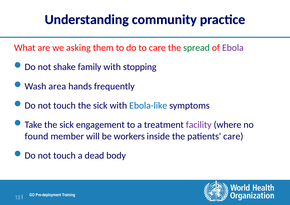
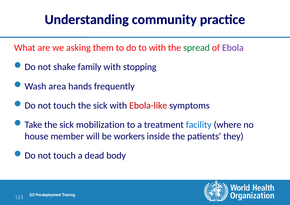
to care: care -> with (157, 48)
Ebola-like colour: blue -> red (148, 106)
engagement: engagement -> mobilization (100, 125)
facility colour: purple -> blue (199, 125)
found: found -> house (37, 136)
patients care: care -> they (233, 136)
